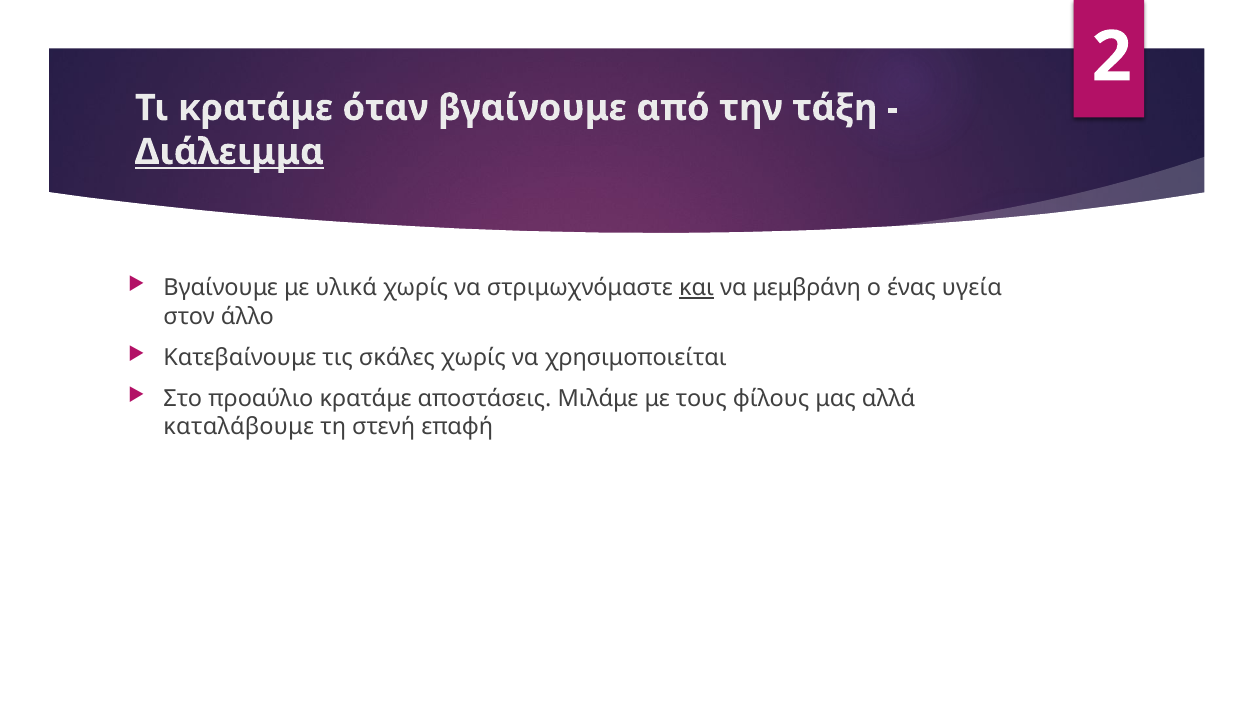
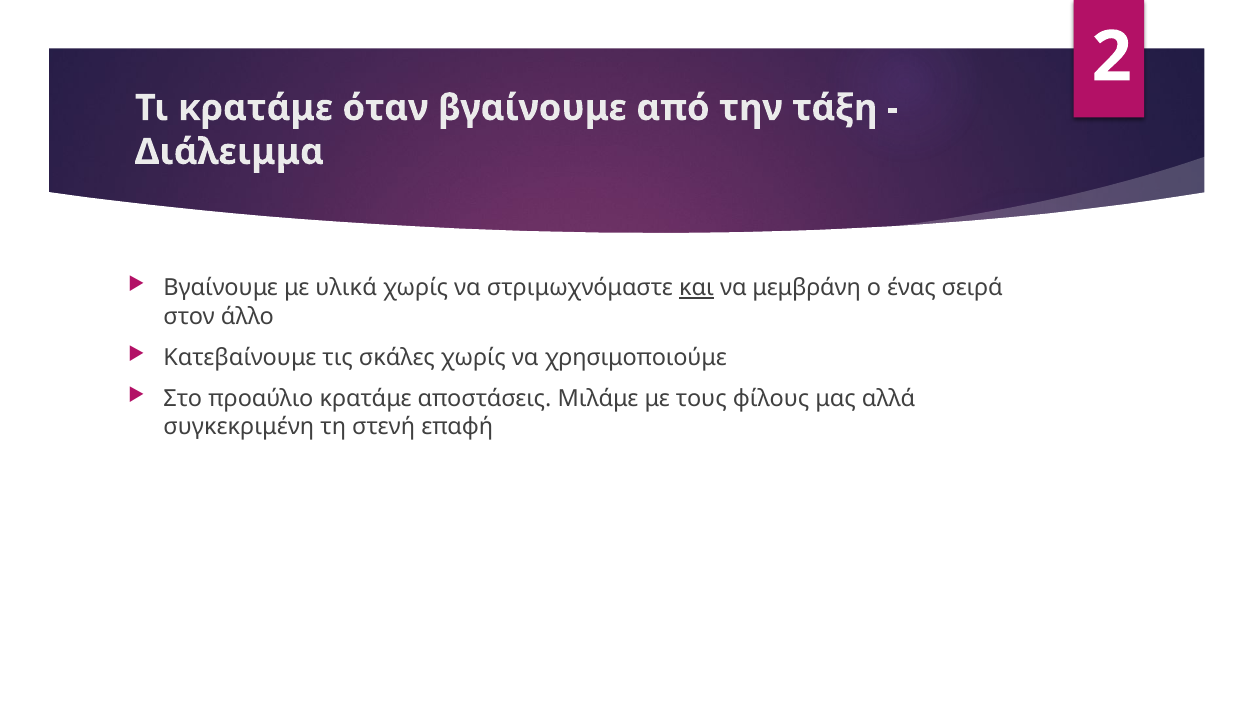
Διάλειμμα underline: present -> none (229, 152)
υγεία: υγεία -> σειρά (972, 288)
χρησιμοποιείται: χρησιμοποιείται -> χρησιμοποιούμε (636, 358)
καταλάβουμε: καταλάβουμε -> συγκεκριμένη (239, 427)
